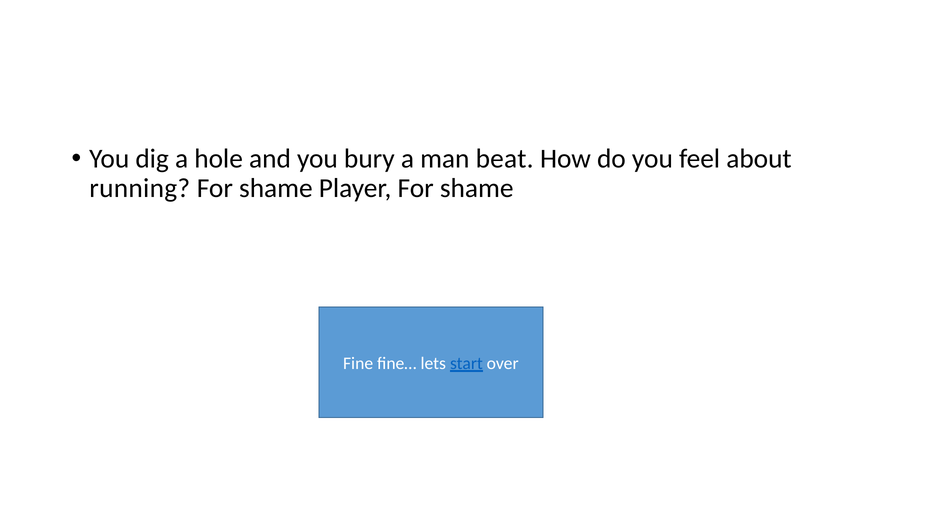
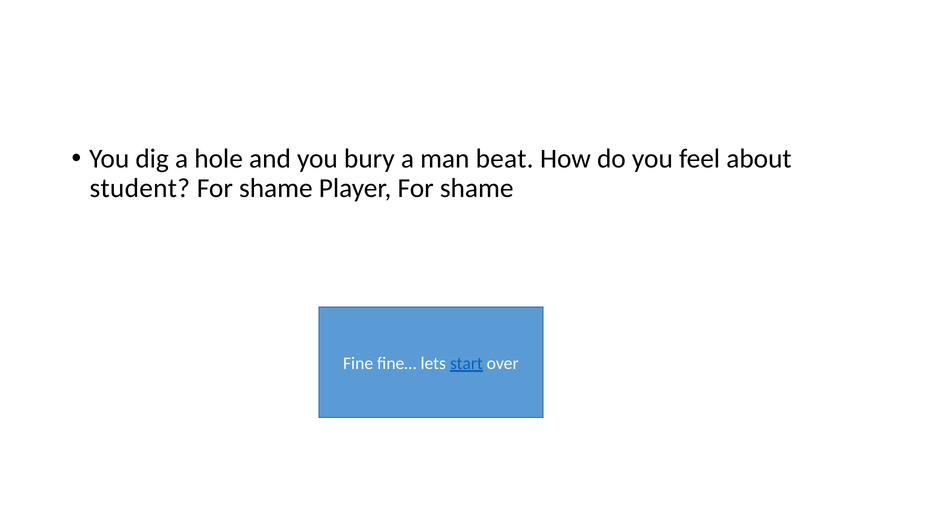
running: running -> student (140, 188)
